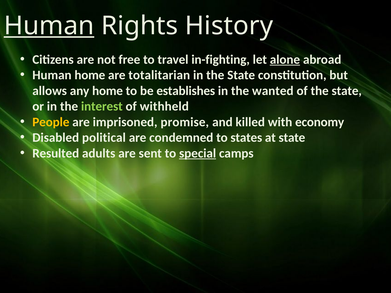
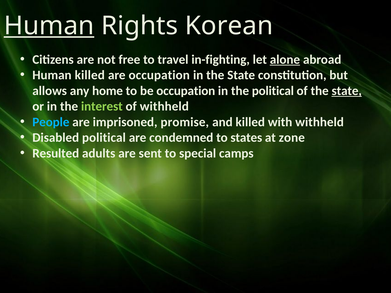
History: History -> Korean (229, 26)
Human home: home -> killed (90, 75)
are totalitarian: totalitarian -> occupation (159, 75)
be establishes: establishes -> occupation (186, 91)
the wanted: wanted -> political (273, 91)
state underline: none -> present (347, 91)
People colour: yellow -> light blue (51, 122)
with economy: economy -> withheld (320, 122)
at state: state -> zone (292, 138)
special underline: present -> none (198, 153)
